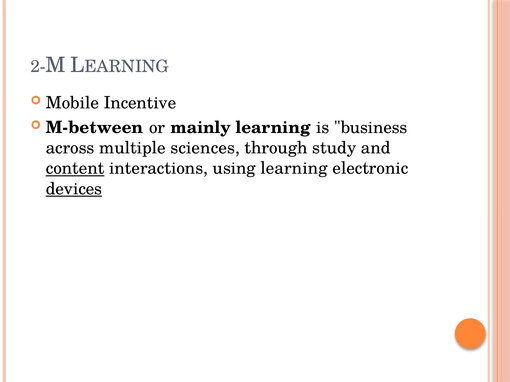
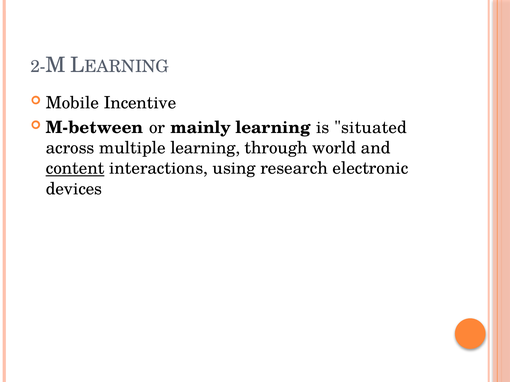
business: business -> situated (371, 128)
multiple sciences: sciences -> learning (205, 148)
study: study -> world (334, 148)
using learning: learning -> research (294, 169)
devices underline: present -> none (74, 189)
